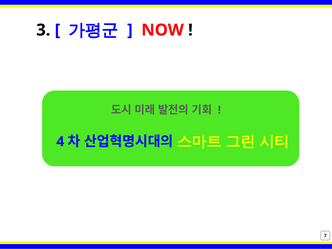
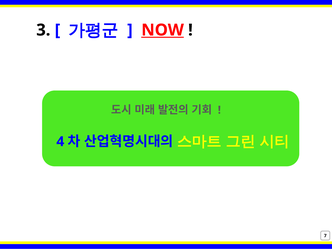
NOW underline: none -> present (163, 30)
